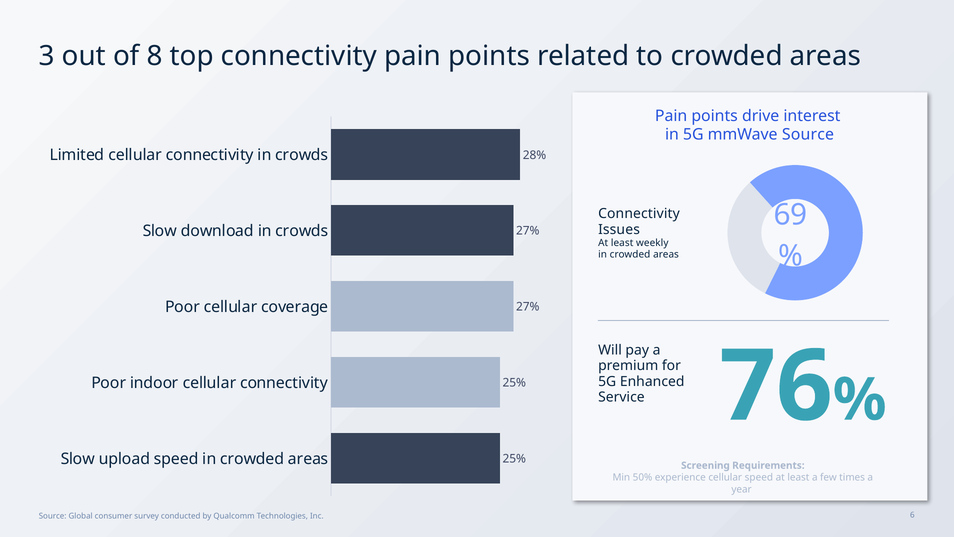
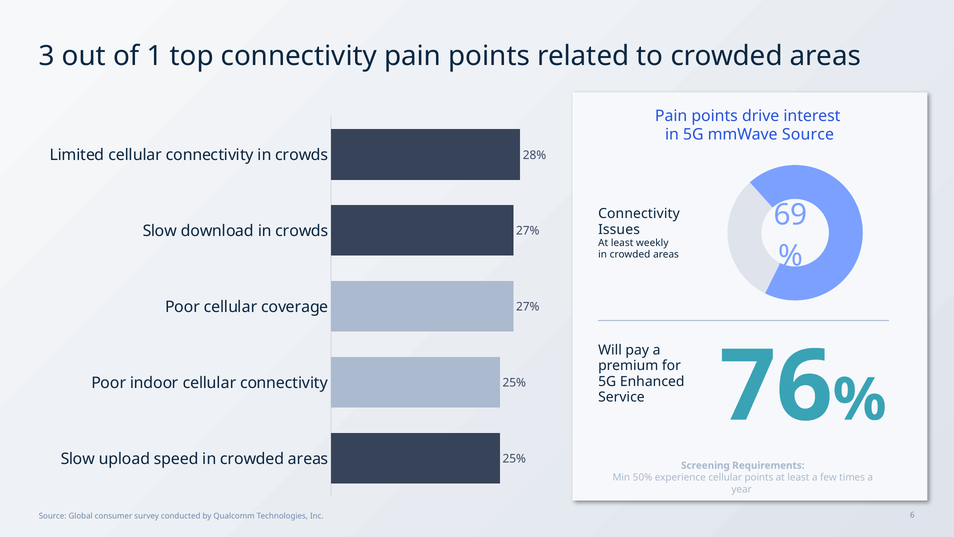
8: 8 -> 1 (155, 56)
cellular speed: speed -> points (759, 477)
